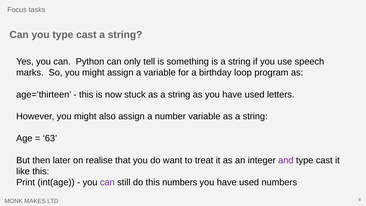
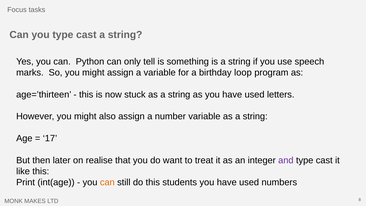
63: 63 -> 17 (50, 138)
can colour: purple -> orange (107, 182)
this numbers: numbers -> students (180, 182)
